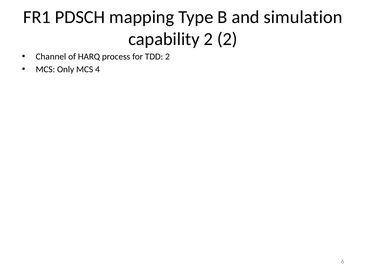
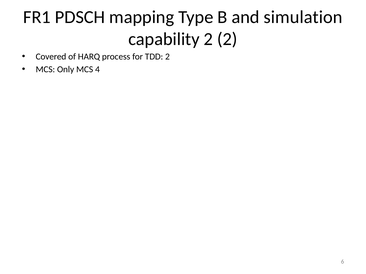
Channel: Channel -> Covered (51, 57)
